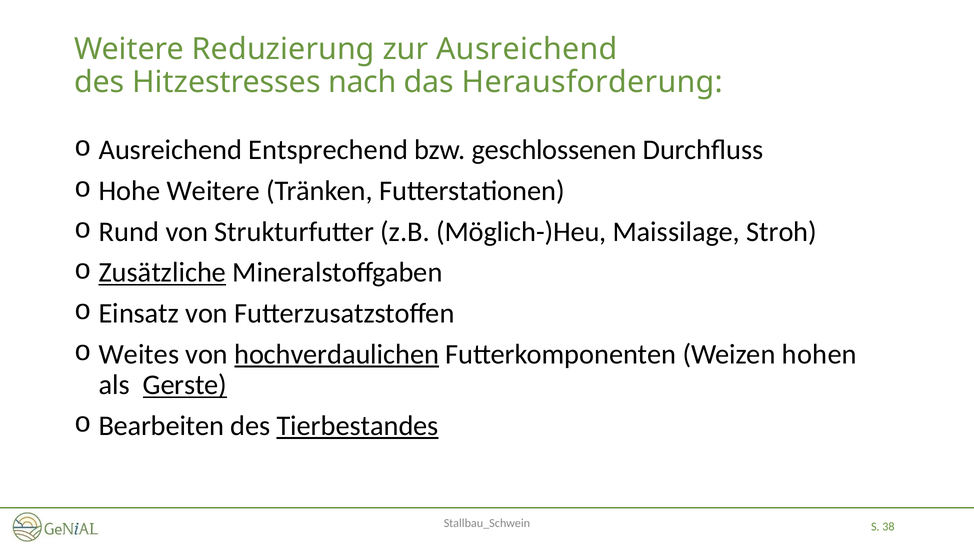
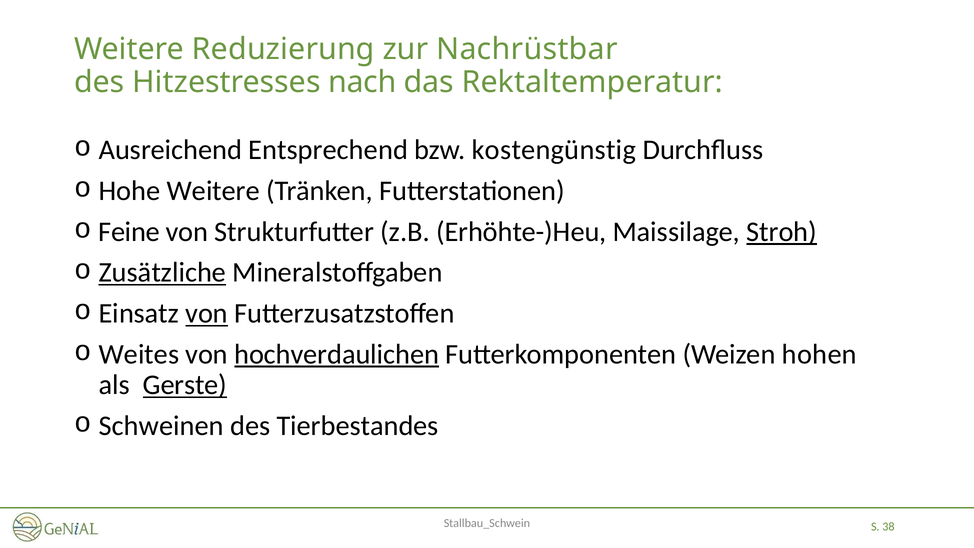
zur Ausreichend: Ausreichend -> Nachrüstbar (527, 49)
Herausforderung: Herausforderung -> Rektaltemperatur (592, 82)
geschlossenen: geschlossenen -> kostengünstig (554, 150)
Rund: Rund -> Feine (129, 232)
Möglich-)Heu: Möglich-)Heu -> Erhöhte-)Heu (521, 232)
Stroh underline: none -> present (782, 232)
von underline: none -> present (207, 313)
Bearbeiten: Bearbeiten -> Schweinen (161, 426)
Tierbestandes underline: present -> none (358, 426)
